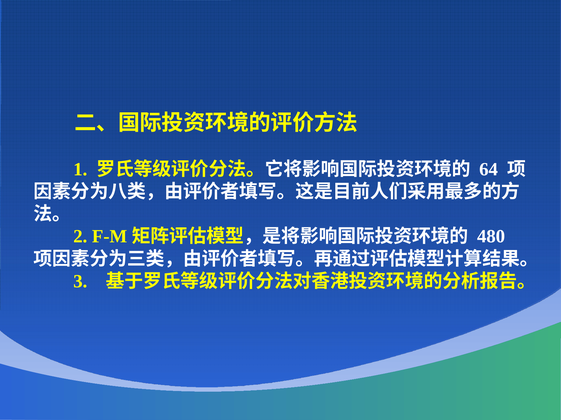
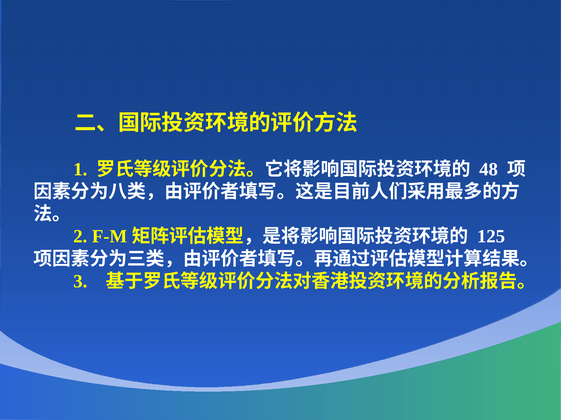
64: 64 -> 48 (489, 170)
480: 480 -> 125 (491, 237)
